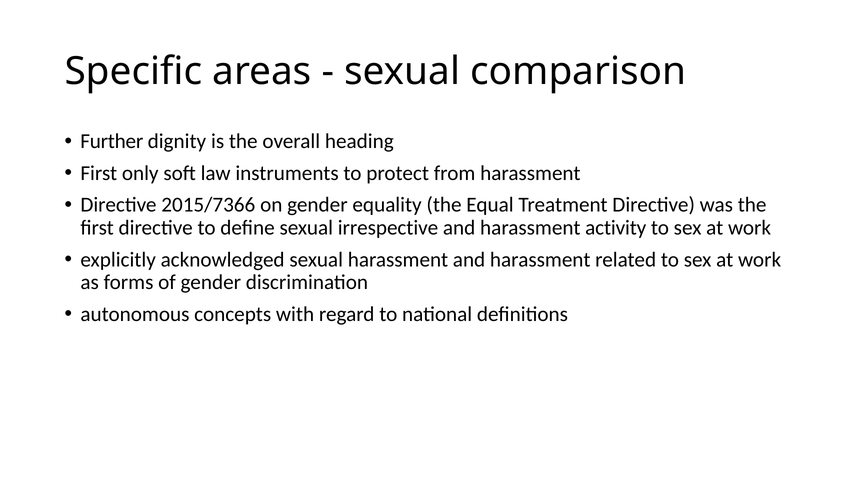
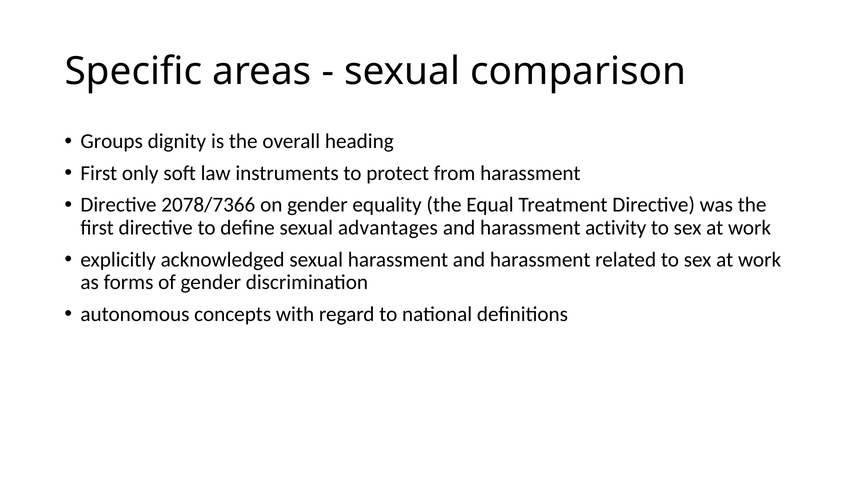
Further: Further -> Groups (112, 141)
2015/7366: 2015/7366 -> 2078/7366 (208, 205)
irrespective: irrespective -> advantages (388, 228)
